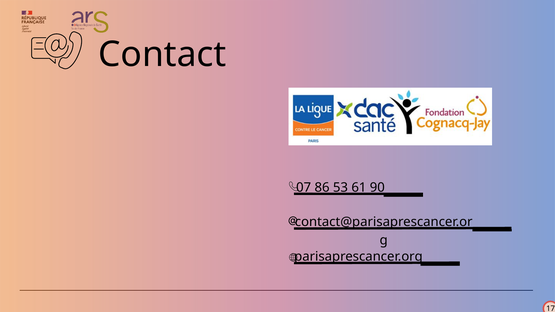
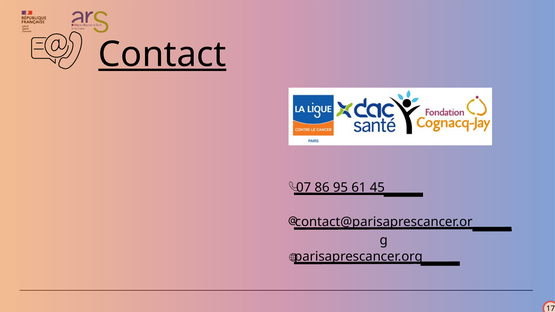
Contact underline: none -> present (162, 55)
53: 53 -> 95 (340, 188)
90: 90 -> 45 (377, 188)
